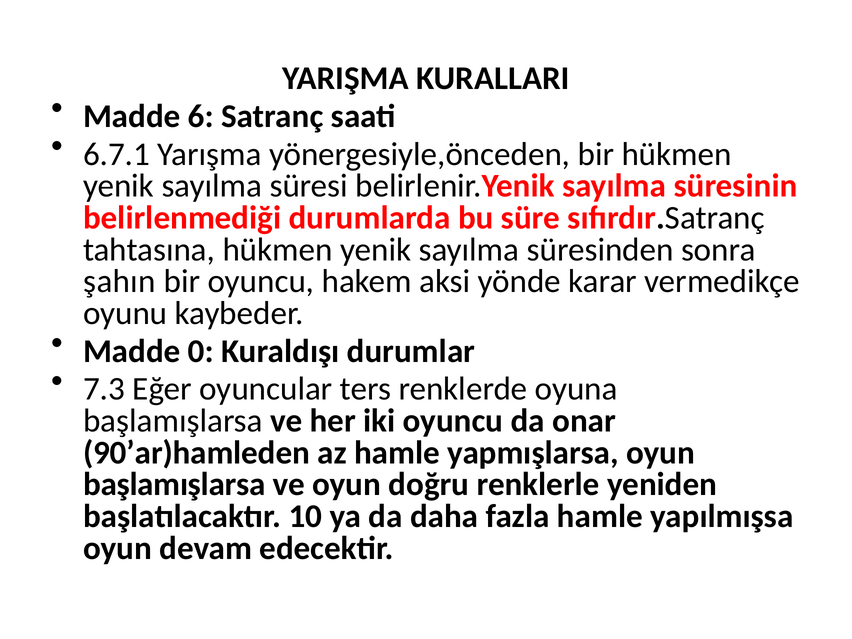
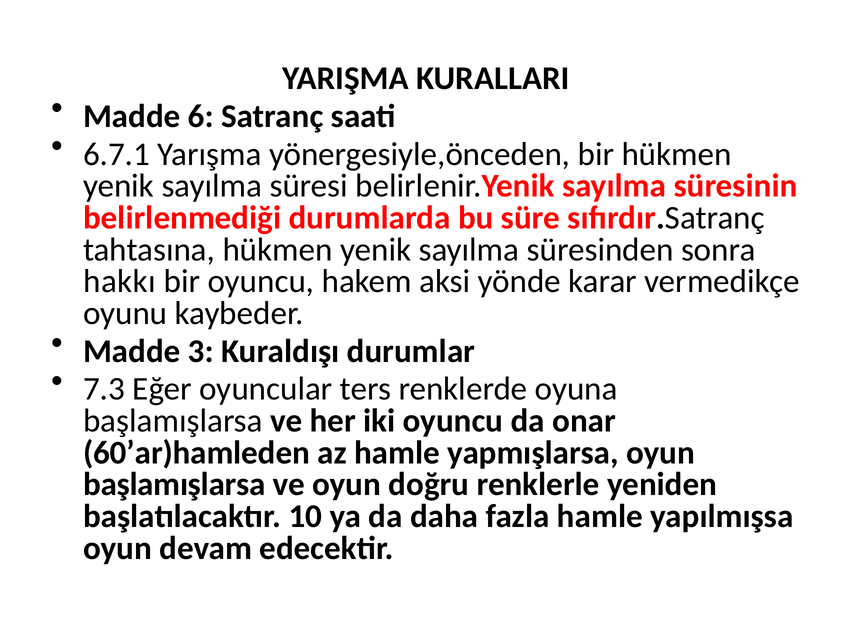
şahın: şahın -> hakkı (120, 281)
0: 0 -> 3 (201, 351)
90’ar)hamleden: 90’ar)hamleden -> 60’ar)hamleden (196, 453)
